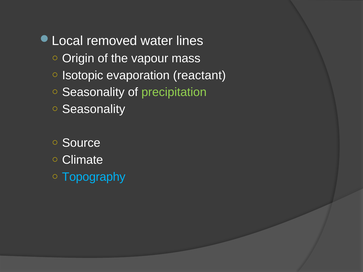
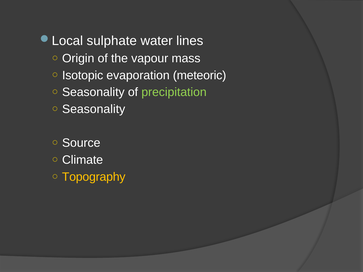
removed: removed -> sulphate (112, 41)
reactant: reactant -> meteoric (200, 75)
Topography colour: light blue -> yellow (94, 177)
